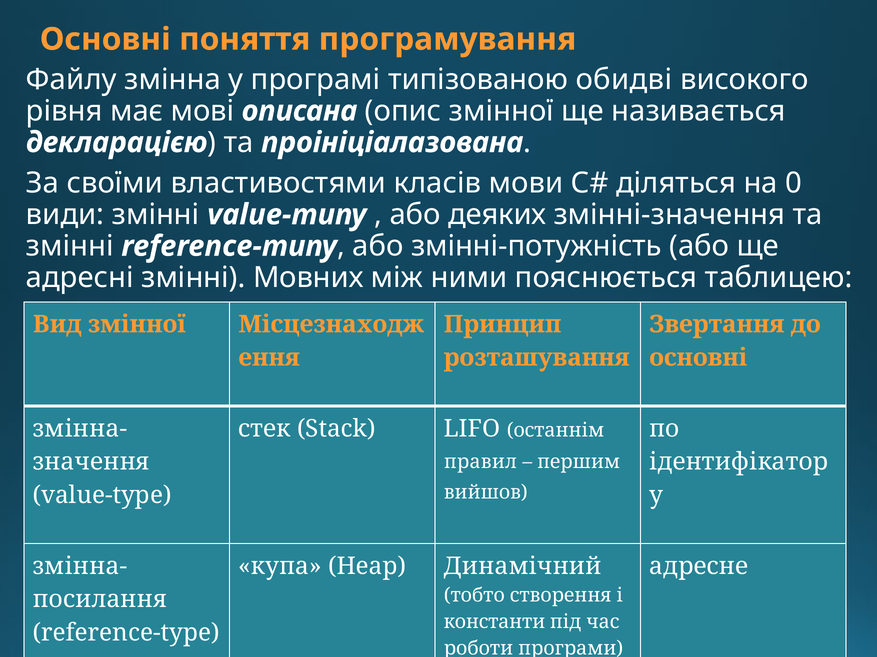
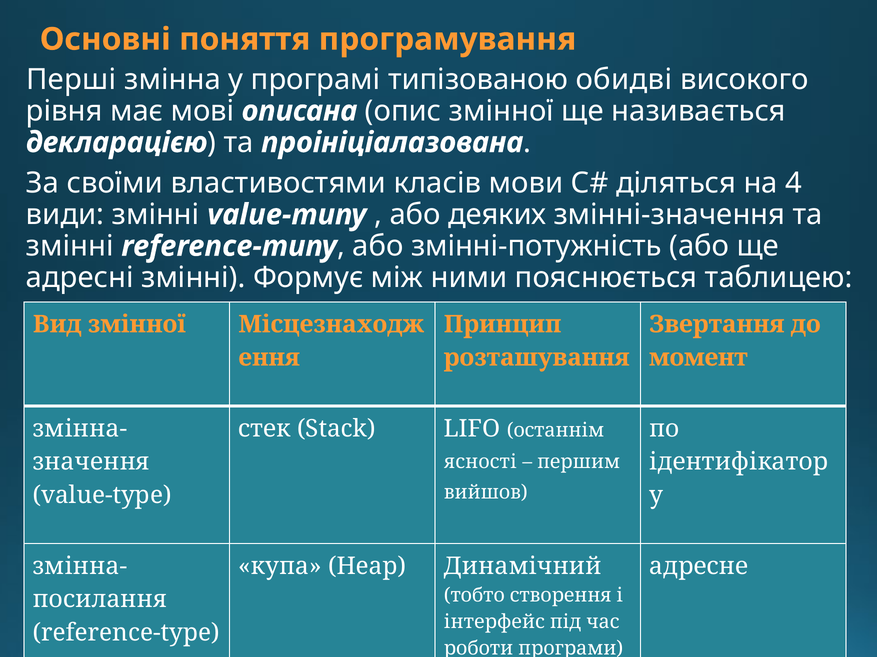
Файлу: Файлу -> Перші (71, 80)
0: 0 -> 4 (794, 183)
Мовних: Мовних -> Формує (308, 278)
основні: основні -> момент (698, 358)
правил: правил -> ясності (480, 462)
константи: константи -> інтерфейс (494, 623)
